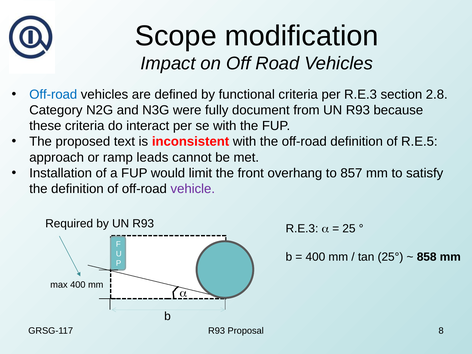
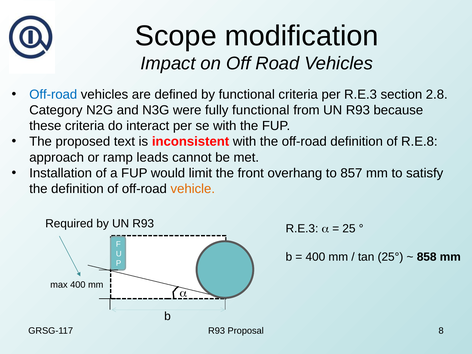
fully document: document -> functional (261, 110)
R.E.5: R.E.5 -> R.E.8 (419, 142)
vehicle colour: purple -> orange (193, 189)
